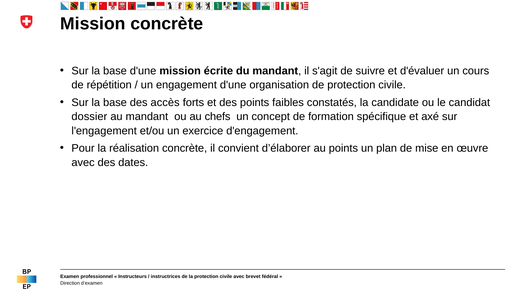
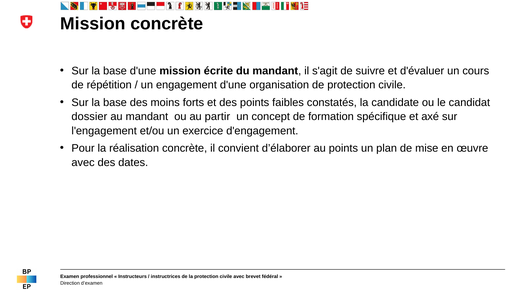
accès: accès -> moins (165, 103)
chefs: chefs -> partir (217, 117)
